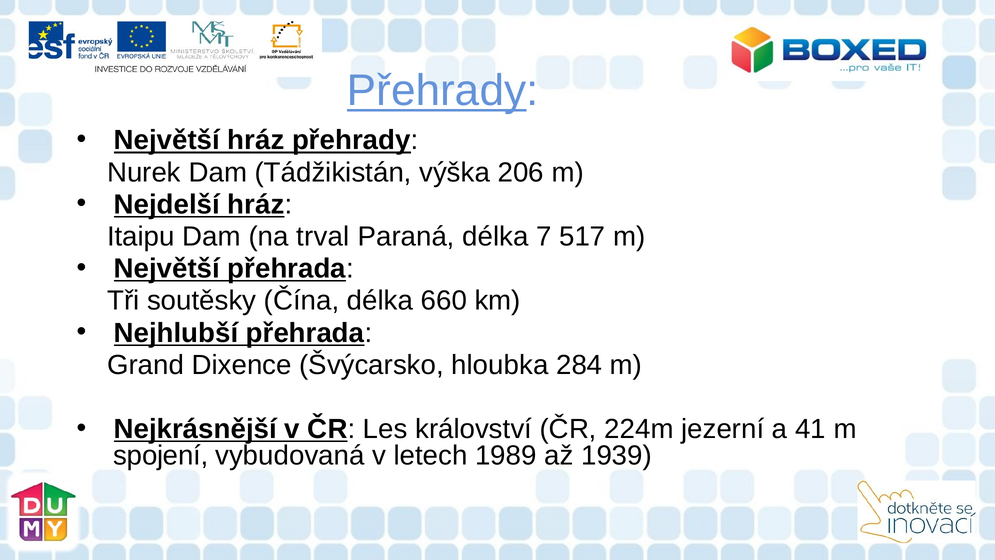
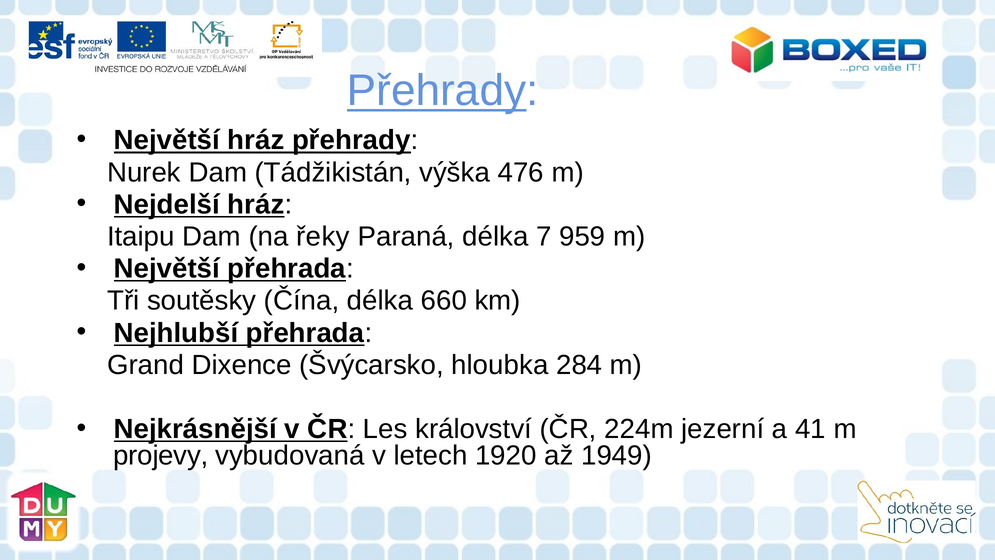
206: 206 -> 476 (521, 172)
trval: trval -> řeky (323, 236)
517: 517 -> 959 (582, 236)
spojení: spojení -> projevy (161, 456)
1989: 1989 -> 1920 (506, 456)
1939: 1939 -> 1949 (617, 456)
